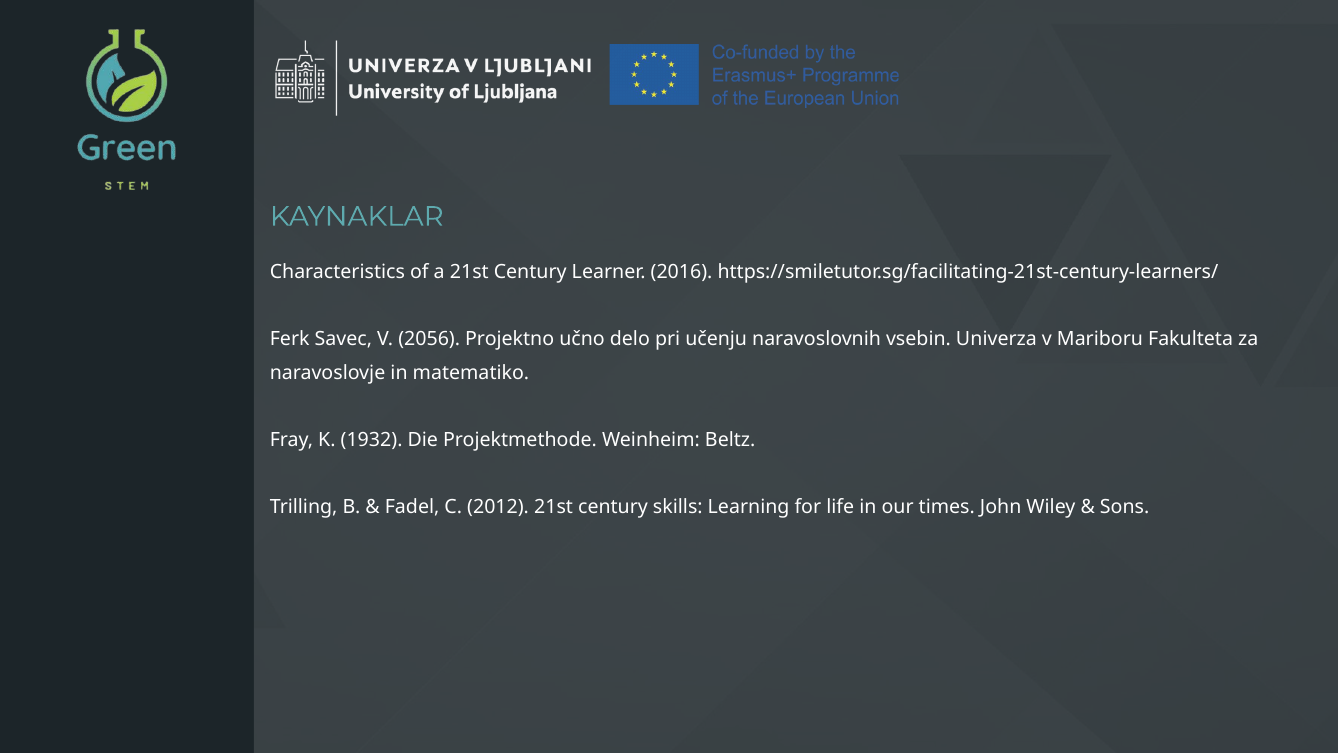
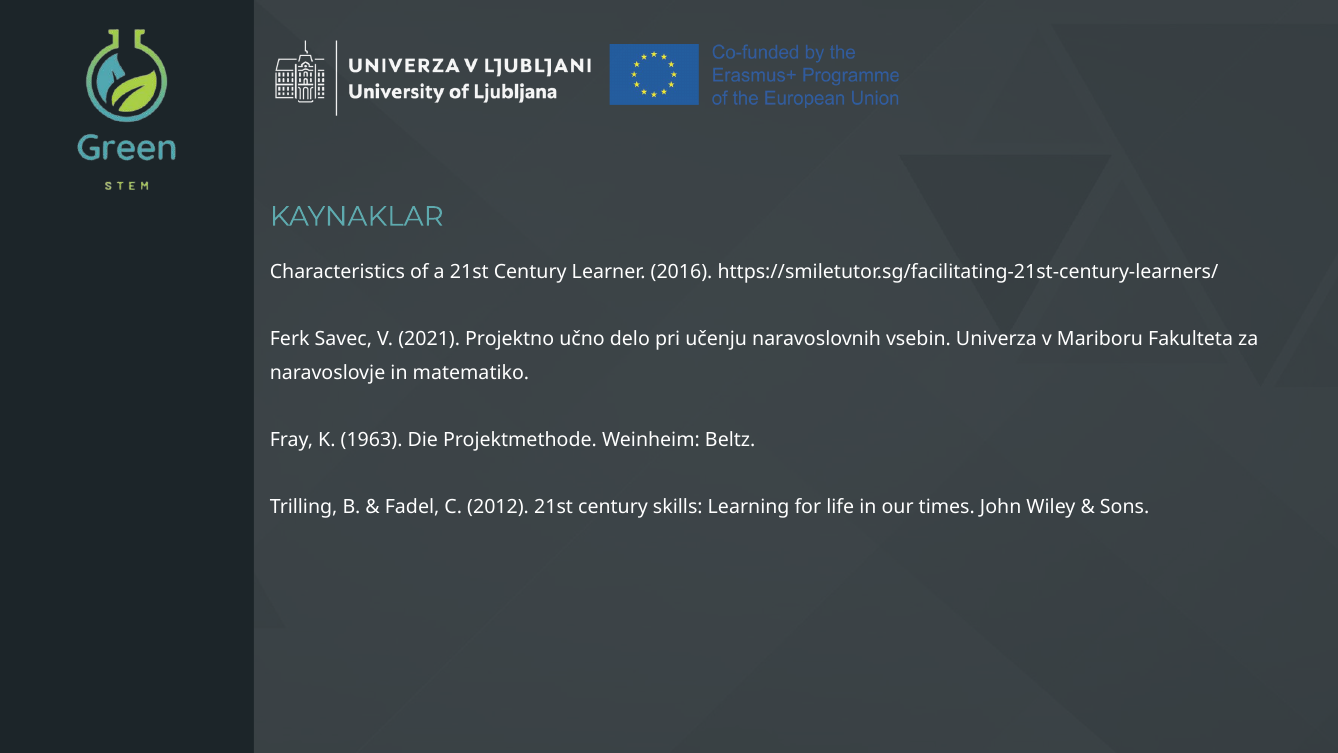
2056: 2056 -> 2021 (429, 339)
1932: 1932 -> 1963 (372, 440)
